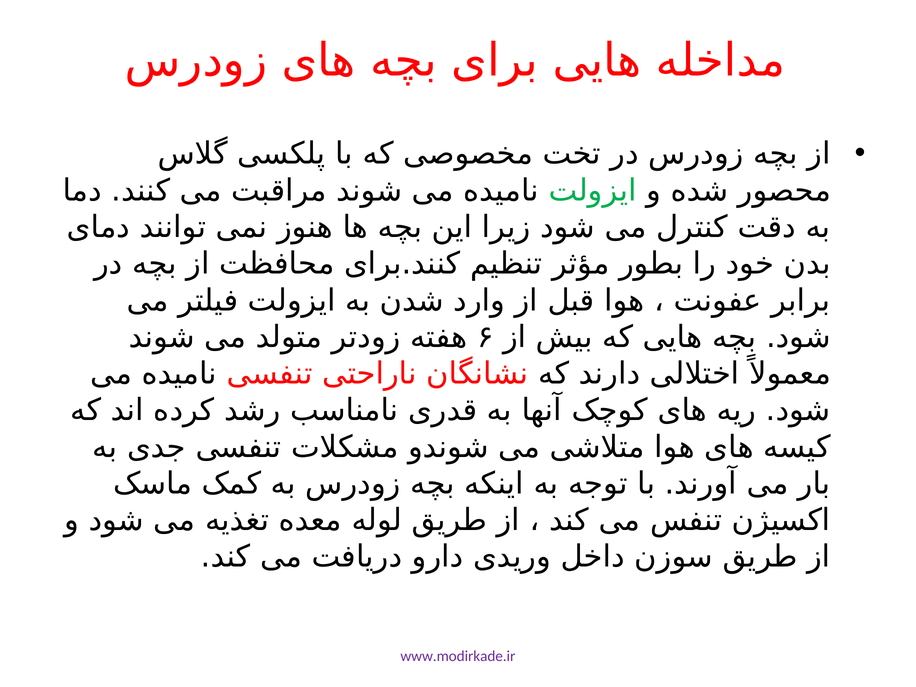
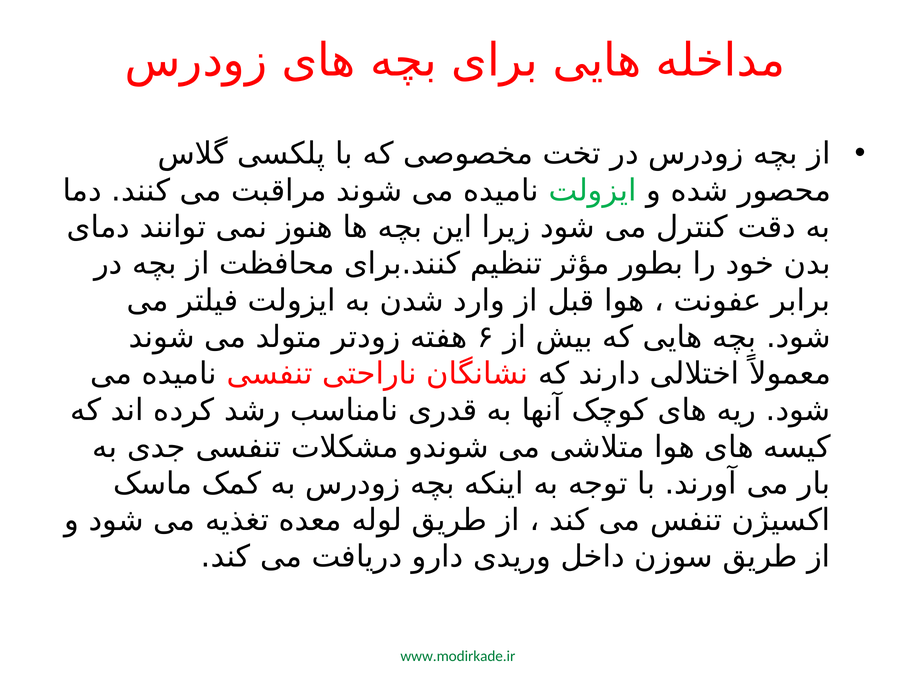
www.modirkade.ir colour: purple -> green (458, 656)
